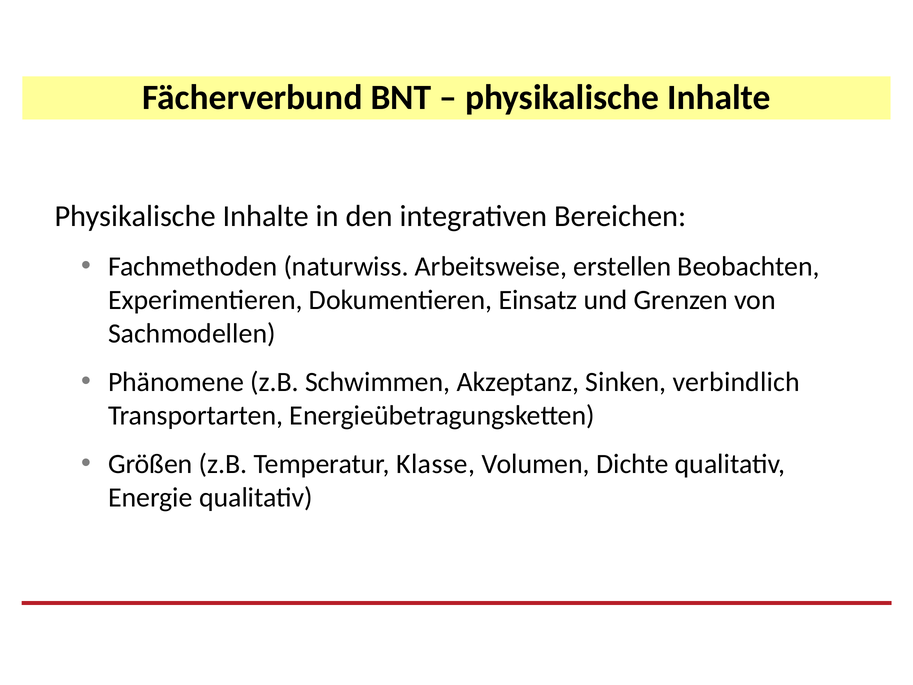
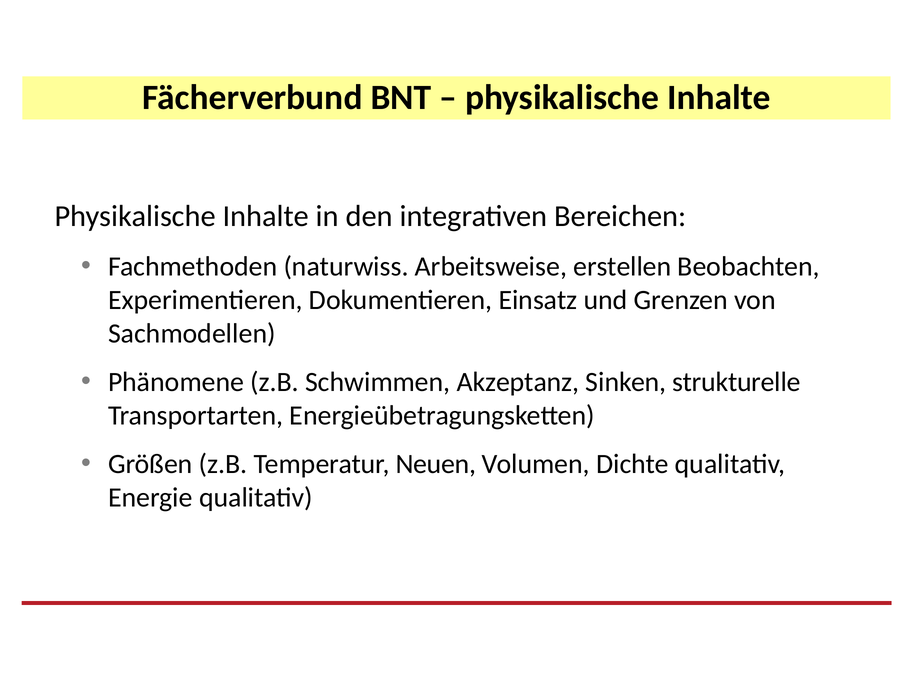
verbindlich: verbindlich -> strukturelle (736, 382)
Klasse: Klasse -> Neuen (436, 464)
